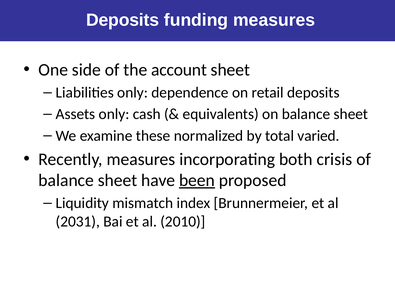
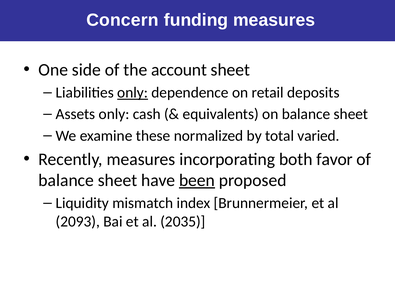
Deposits: Deposits -> Concern (122, 20)
only underline: none -> present (133, 92)
crisis: crisis -> favor (335, 159)
2031: 2031 -> 2093 (78, 221)
2010: 2010 -> 2035 (183, 221)
